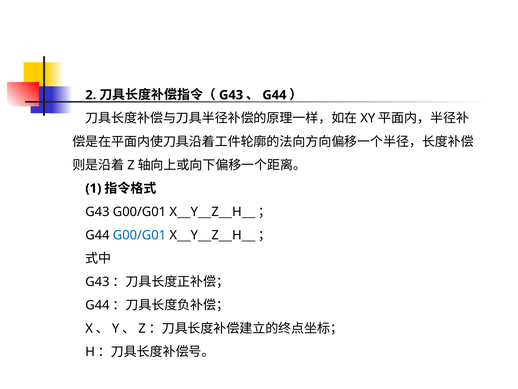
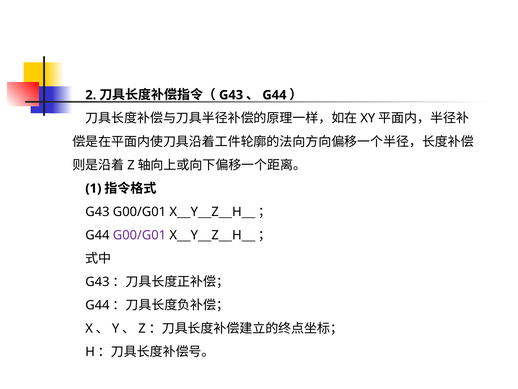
G00/G01 colour: blue -> purple (139, 235)
